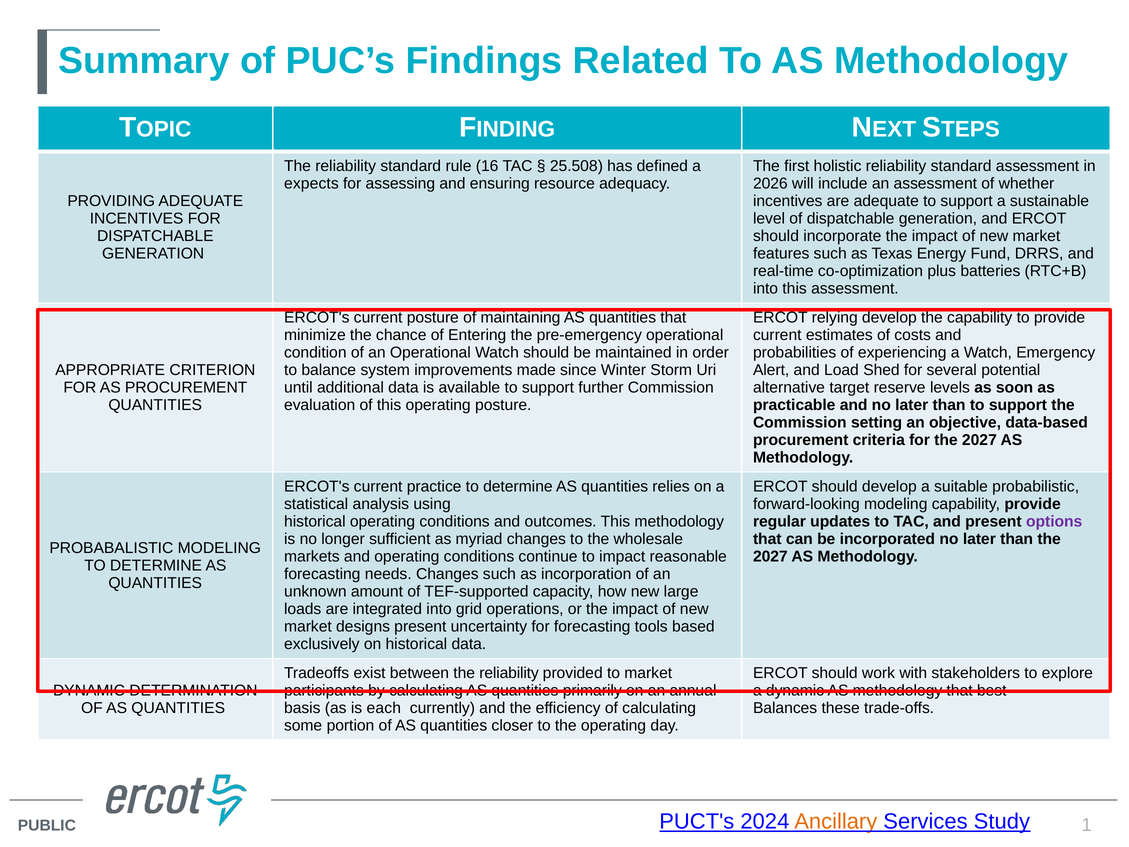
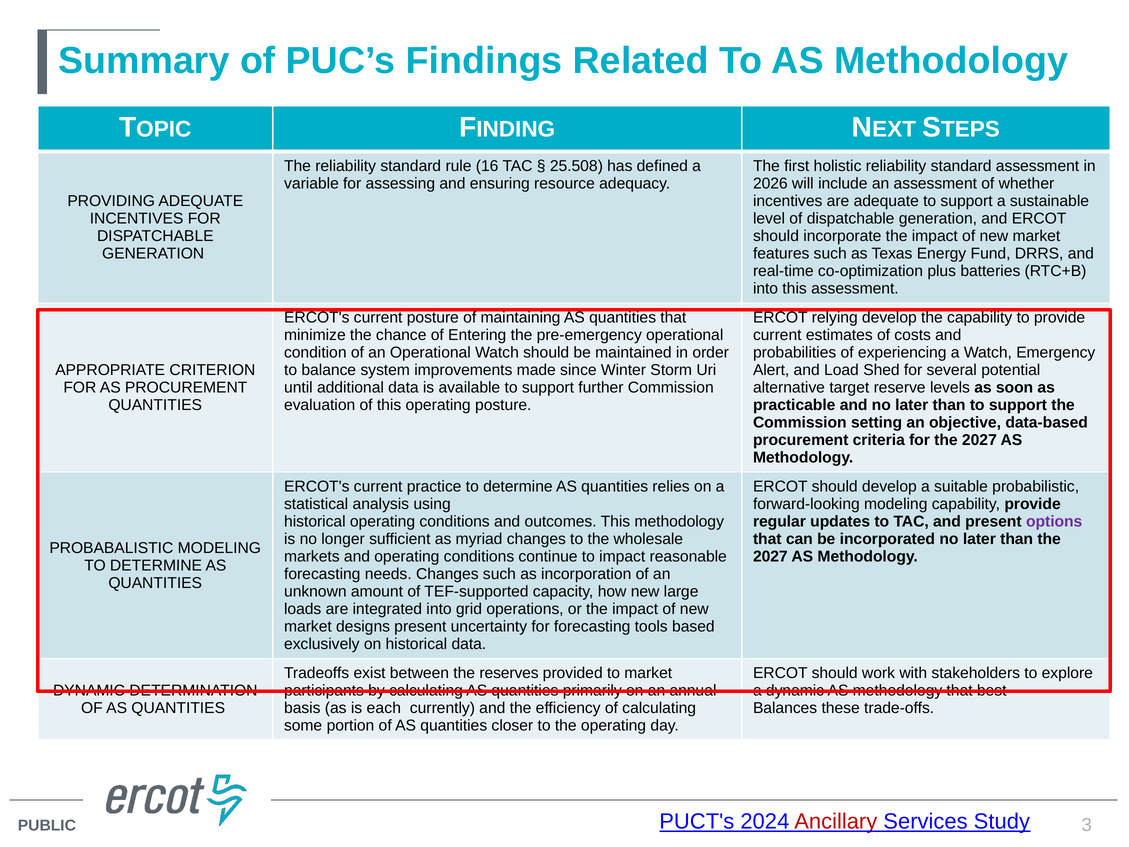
expects: expects -> variable (311, 184)
between the reliability: reliability -> reserves (509, 673)
Ancillary colour: orange -> red (836, 821)
1: 1 -> 3 (1087, 825)
